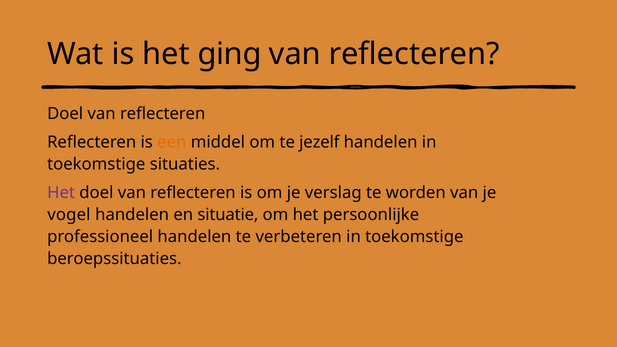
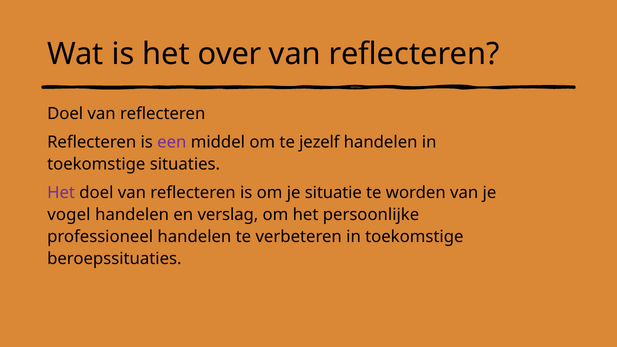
ging: ging -> over (230, 54)
een colour: orange -> purple (172, 142)
verslag: verslag -> situatie (333, 193)
situatie: situatie -> verslag (228, 215)
